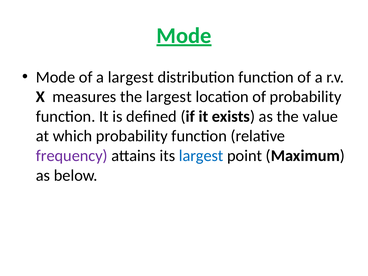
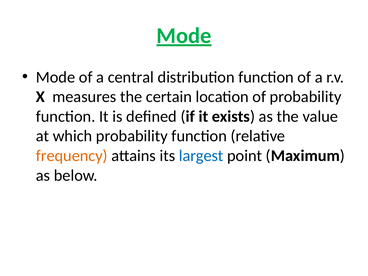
a largest: largest -> central (131, 77)
the largest: largest -> certain (169, 97)
frequency colour: purple -> orange (72, 156)
